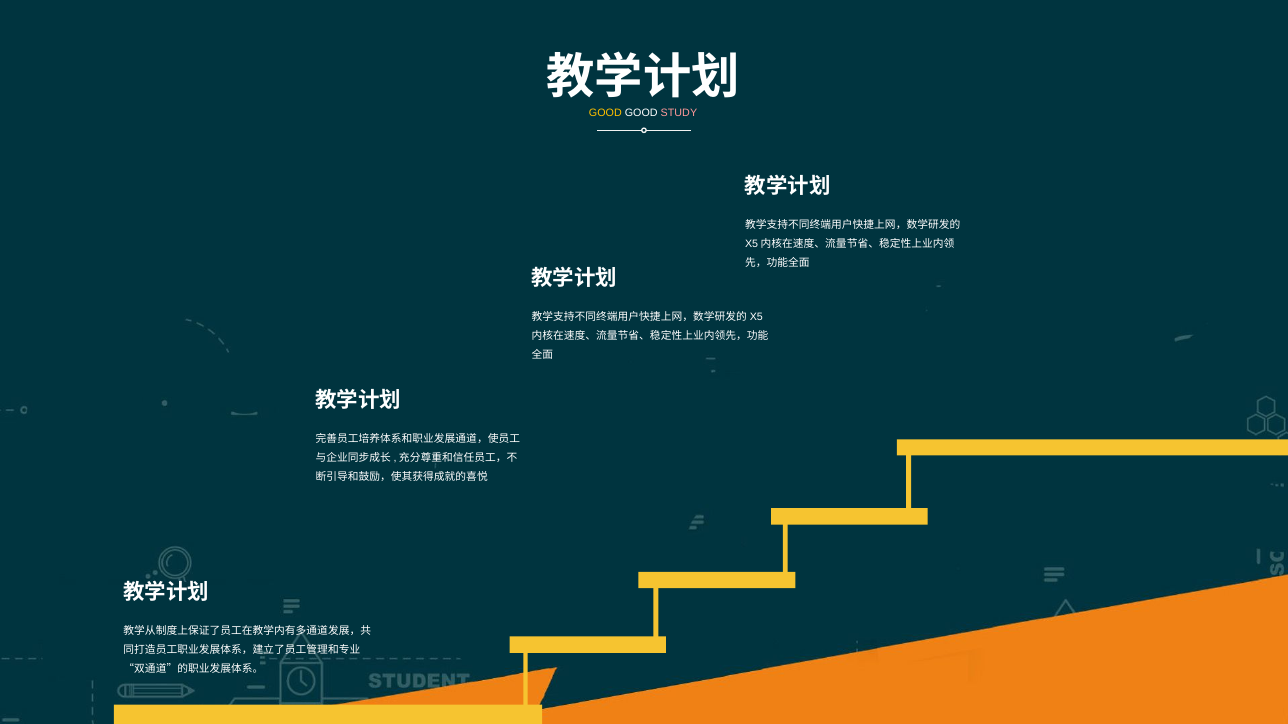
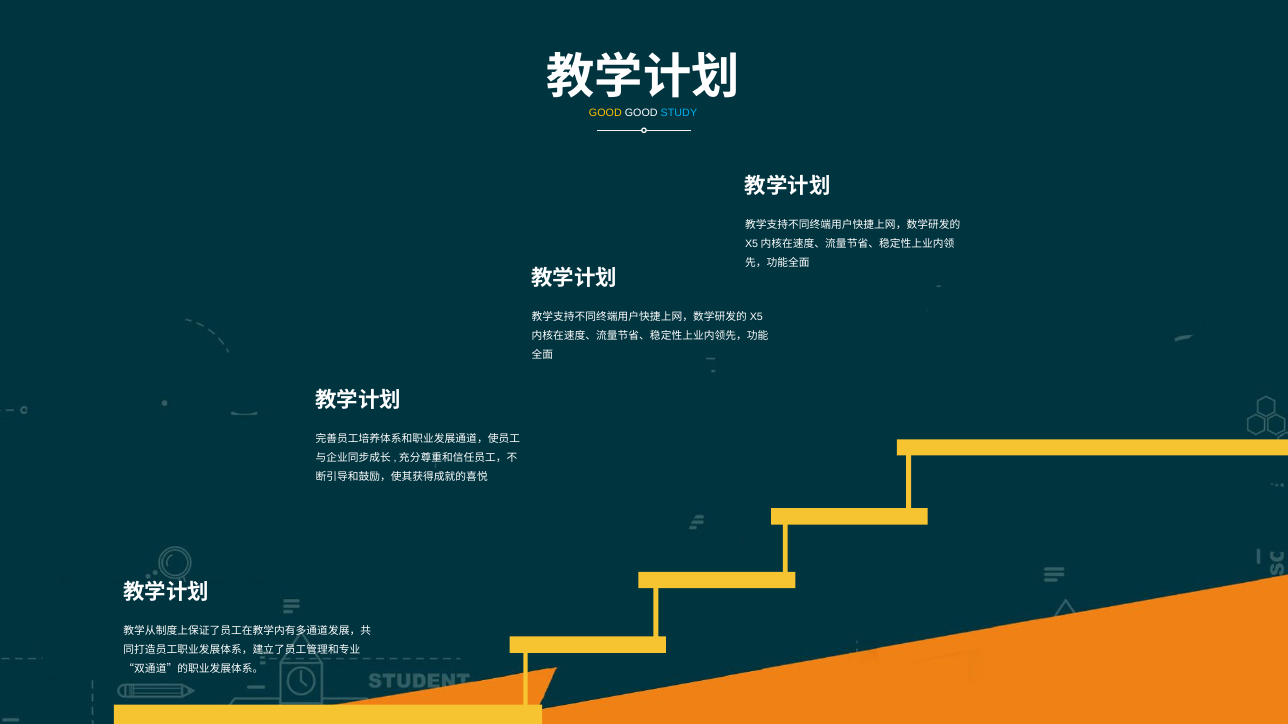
STUDY colour: pink -> light blue (679, 113)
